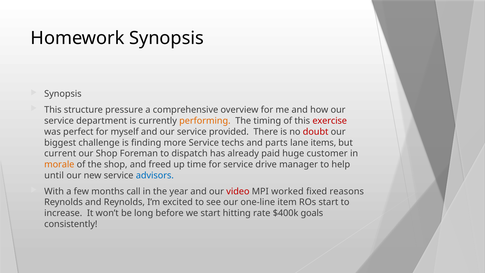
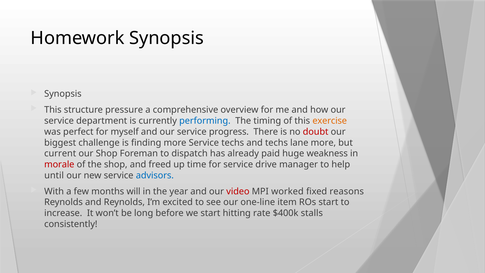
performing colour: orange -> blue (205, 121)
exercise colour: red -> orange (330, 121)
provided: provided -> progress (229, 132)
and parts: parts -> techs (276, 143)
lane items: items -> more (323, 143)
customer: customer -> weakness (327, 153)
morale colour: orange -> red (59, 164)
call: call -> will (133, 191)
goals: goals -> stalls (312, 213)
